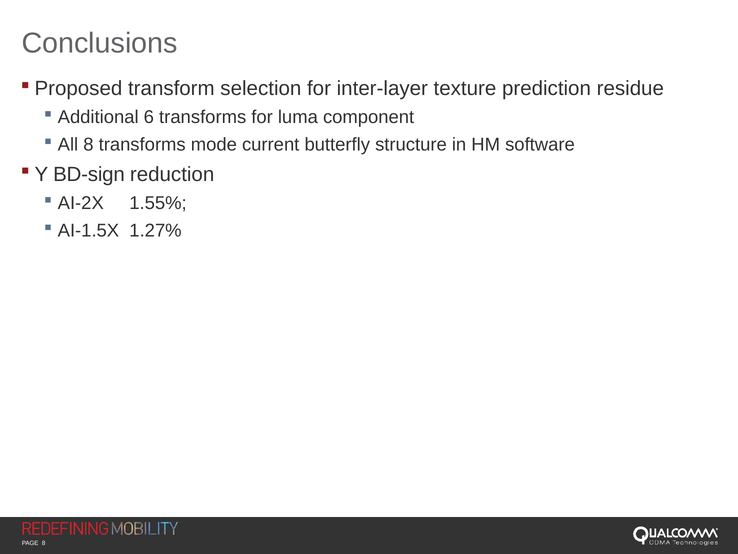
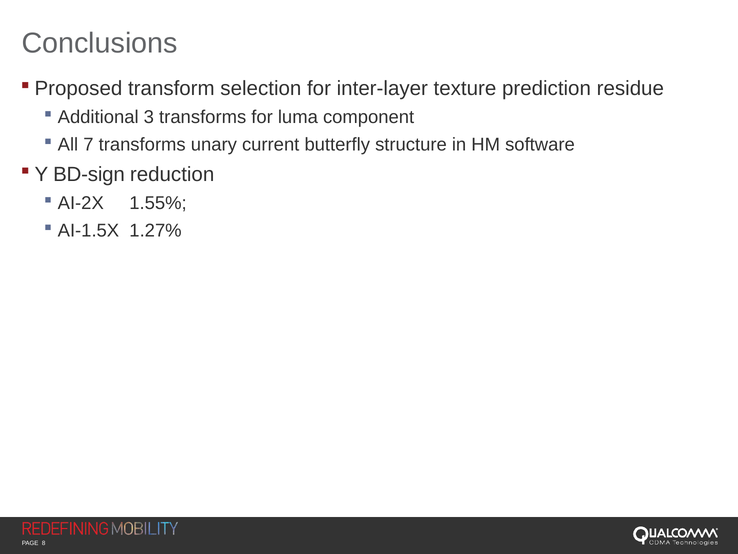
6: 6 -> 3 (149, 117)
All 8: 8 -> 7 (88, 145)
mode: mode -> unary (214, 145)
